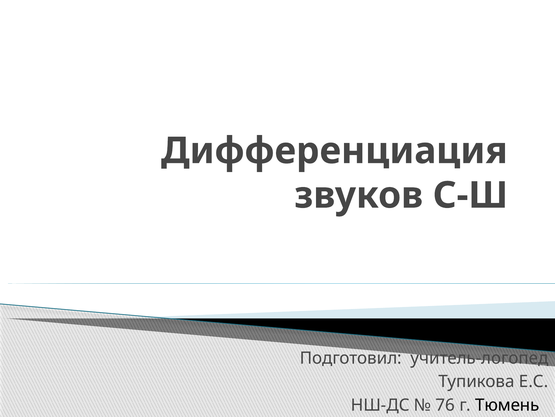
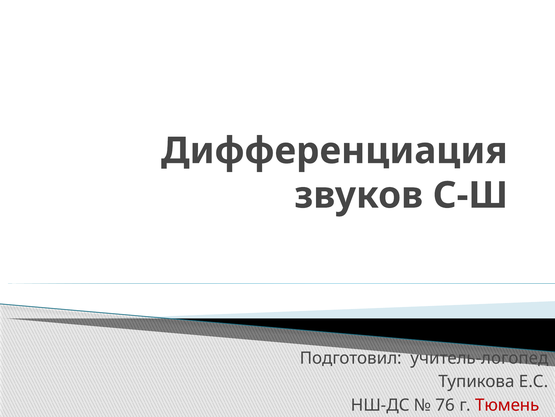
Тюмень colour: black -> red (507, 404)
